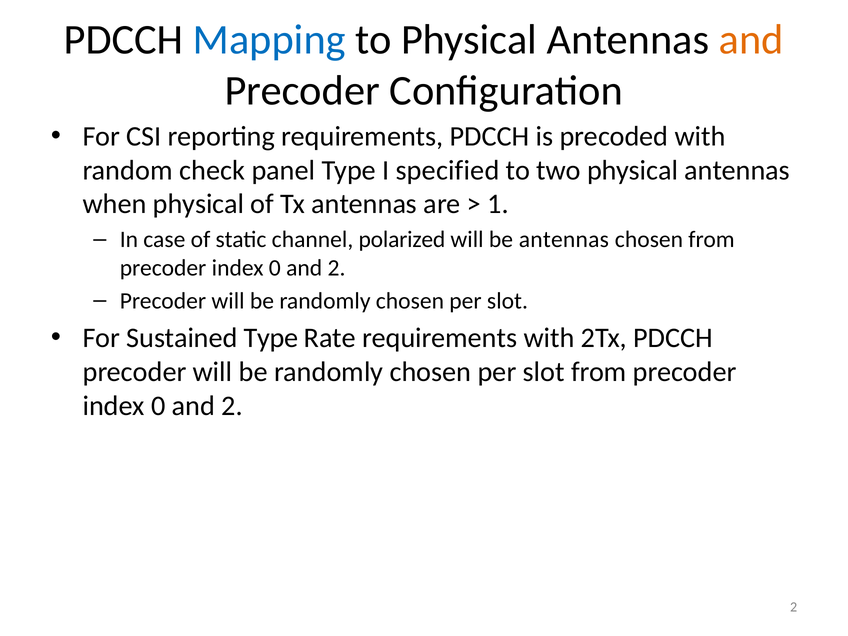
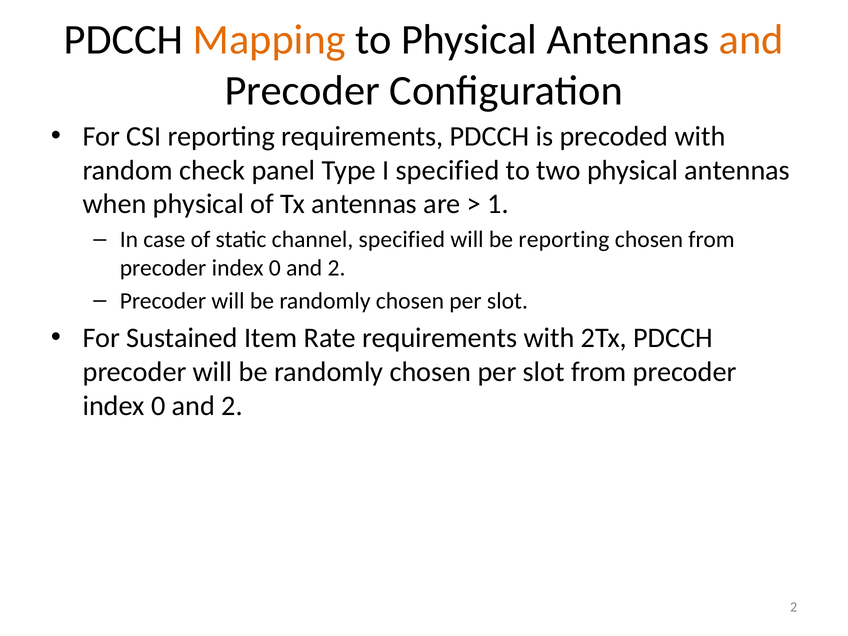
Mapping colour: blue -> orange (269, 40)
channel polarized: polarized -> specified (402, 240)
be antennas: antennas -> reporting (564, 240)
Sustained Type: Type -> Item (271, 338)
